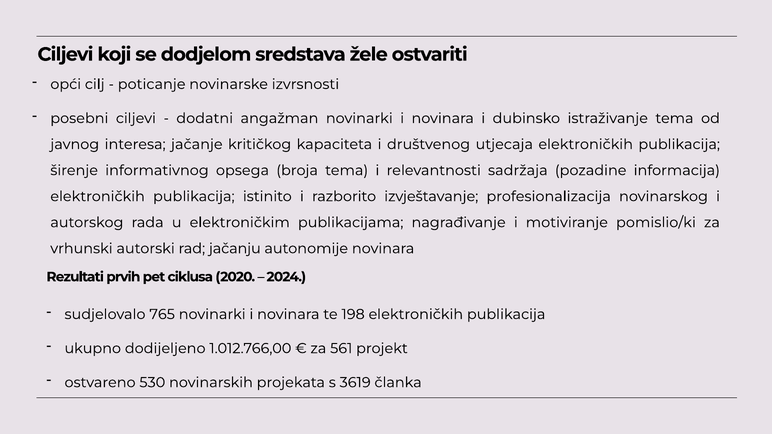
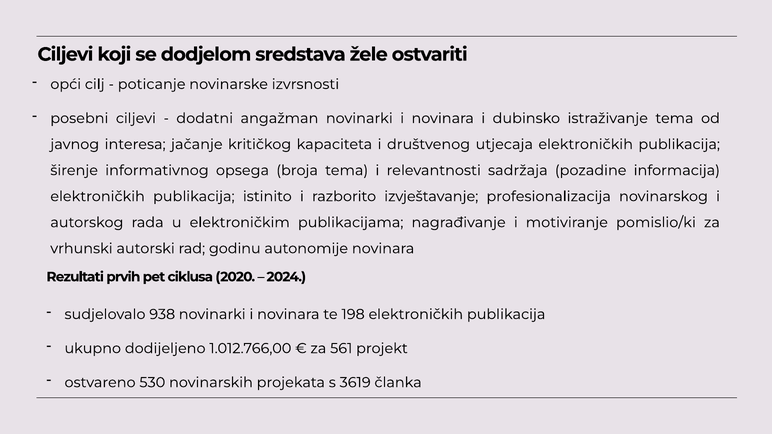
jačanju: jačanju -> godinu (235, 249)
765: 765 -> 938 (162, 314)
